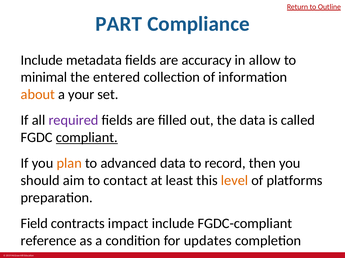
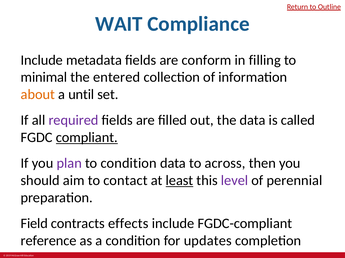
PART: PART -> WAIT (119, 24)
accuracy: accuracy -> conform (207, 60)
allow: allow -> filling (265, 60)
your: your -> until (81, 95)
plan colour: orange -> purple (69, 164)
to advanced: advanced -> condition (129, 164)
record: record -> across (225, 164)
least underline: none -> present (179, 181)
level colour: orange -> purple (235, 181)
platforms: platforms -> perennial (294, 181)
impact: impact -> effects (128, 224)
